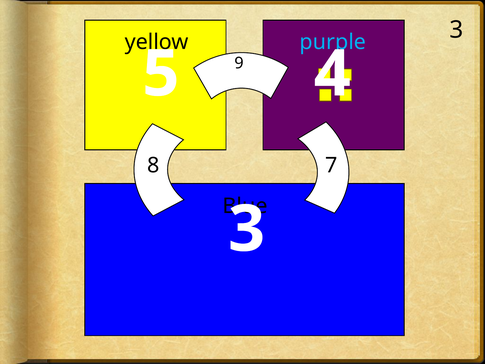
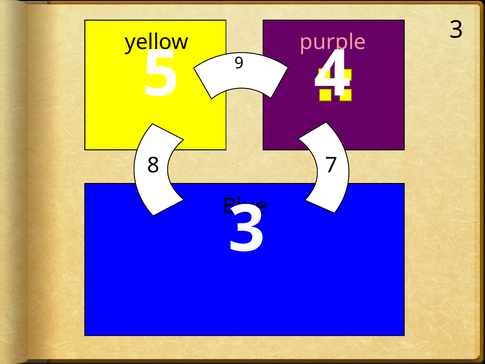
purple colour: light blue -> pink (333, 42)
